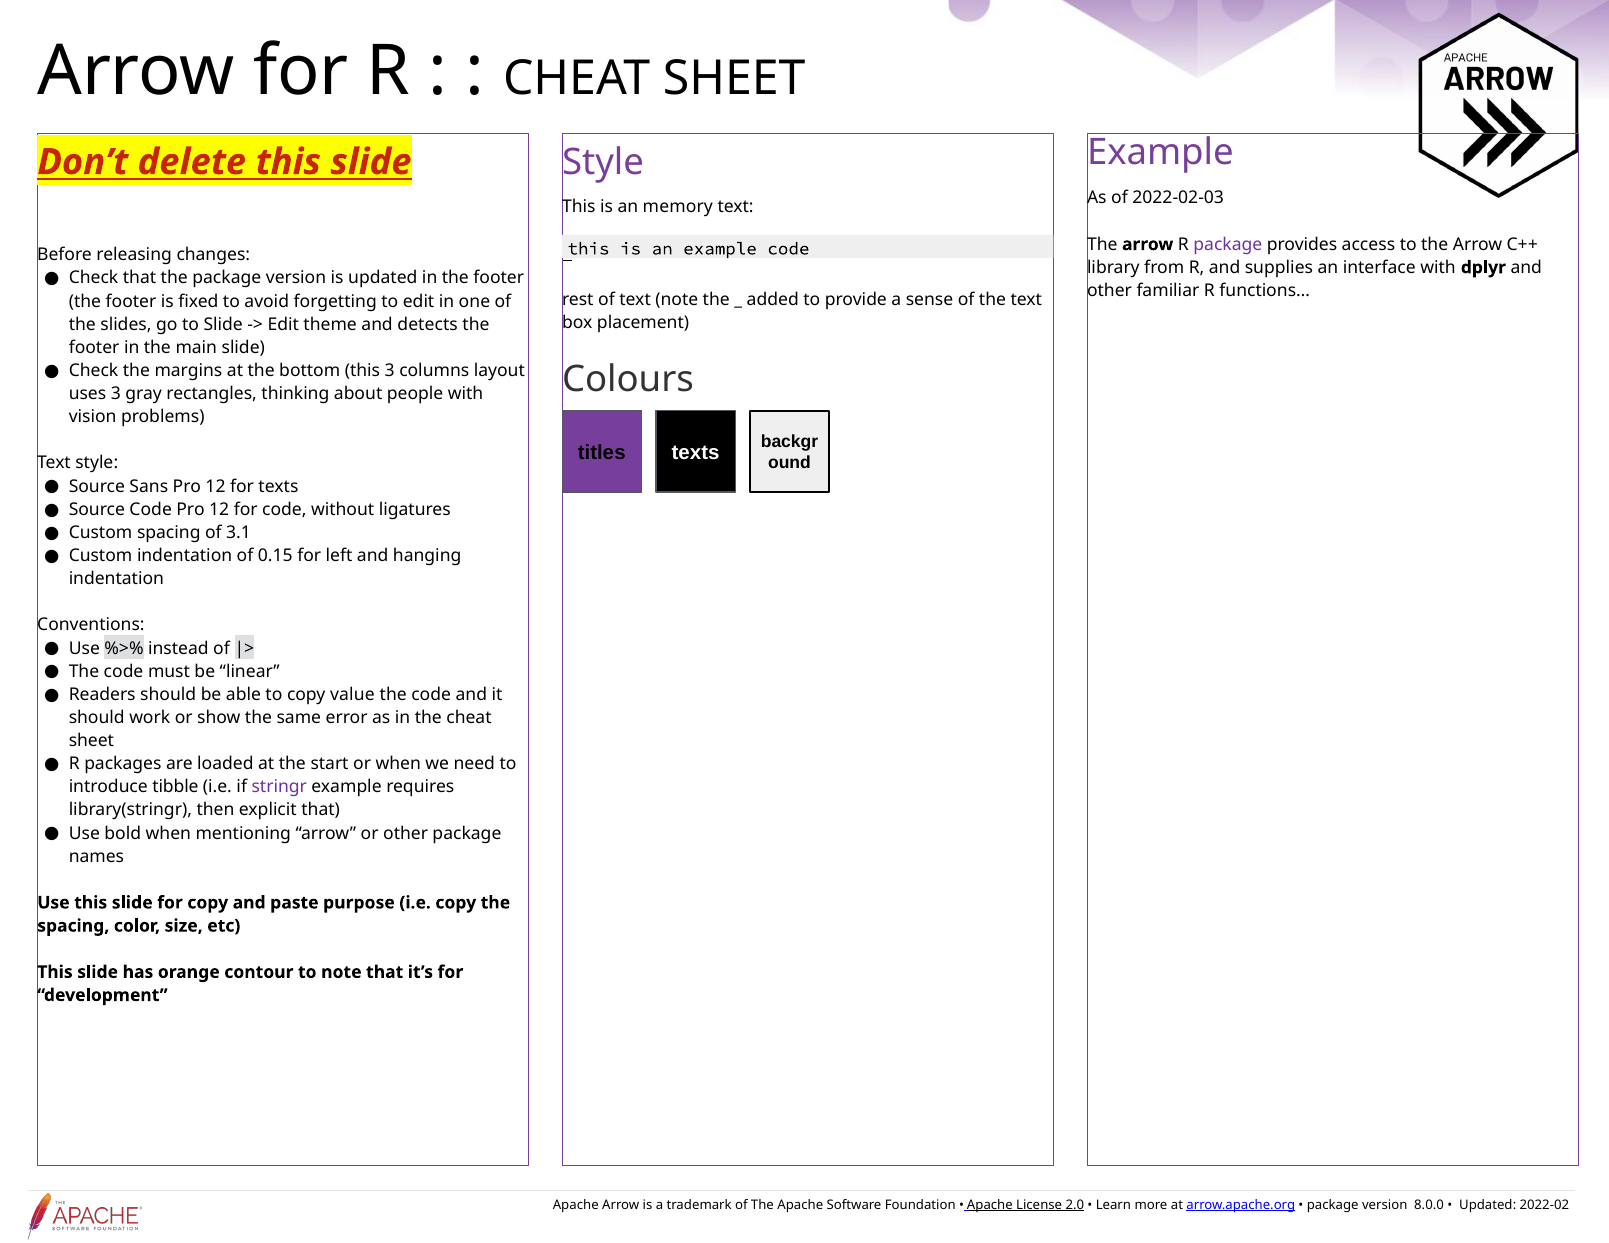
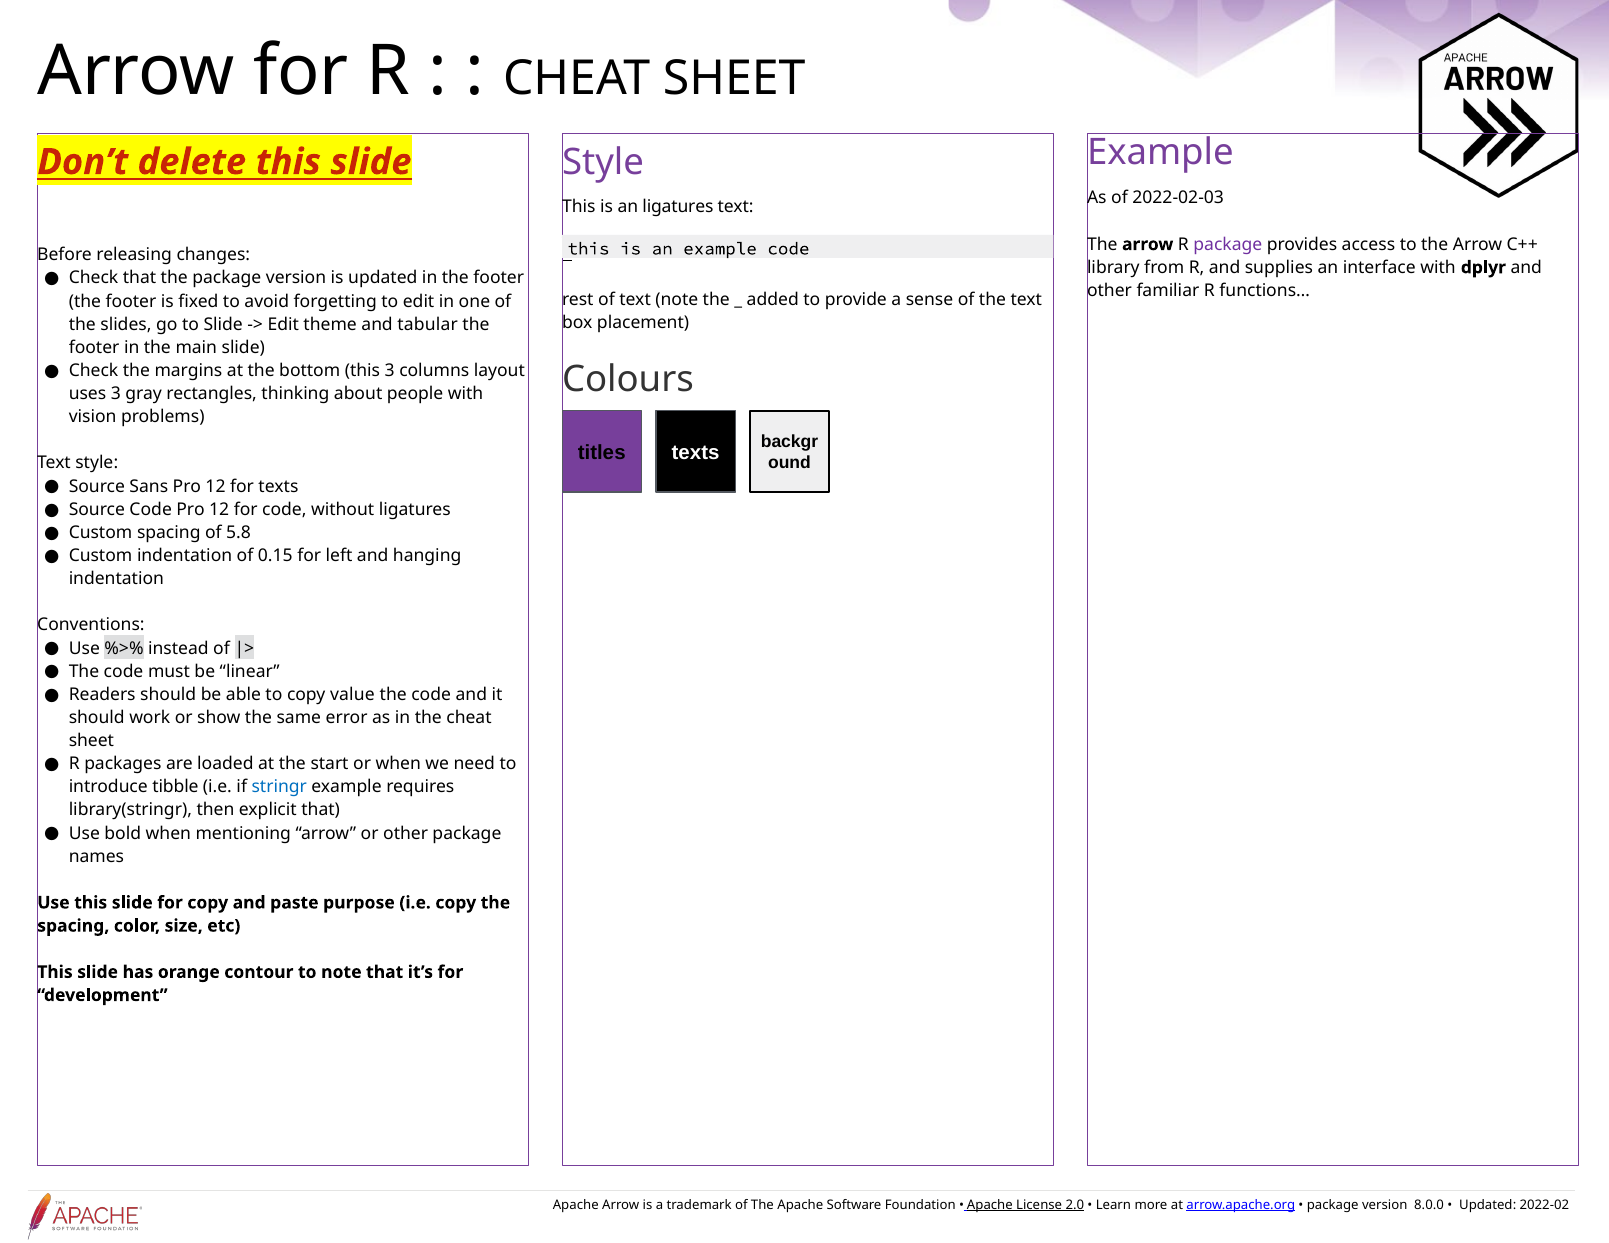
an memory: memory -> ligatures (678, 207)
detects: detects -> tabular (428, 325)
3.1: 3.1 -> 5.8 (239, 533)
stringr colour: purple -> blue (279, 787)
